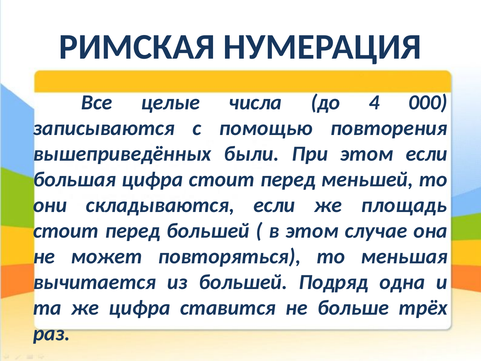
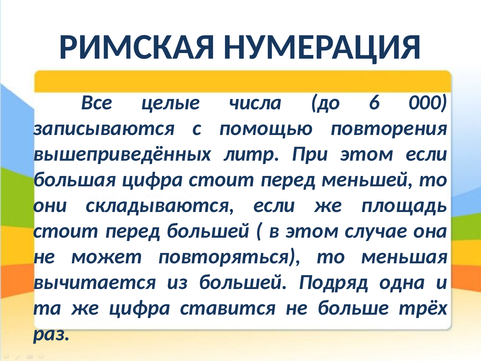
4: 4 -> 6 (374, 102)
были: были -> литр (252, 154)
